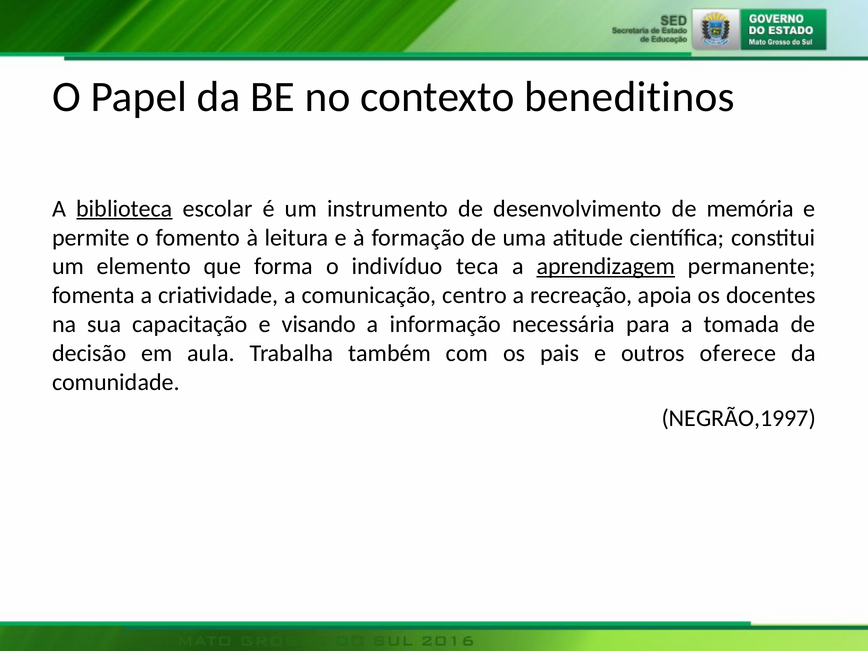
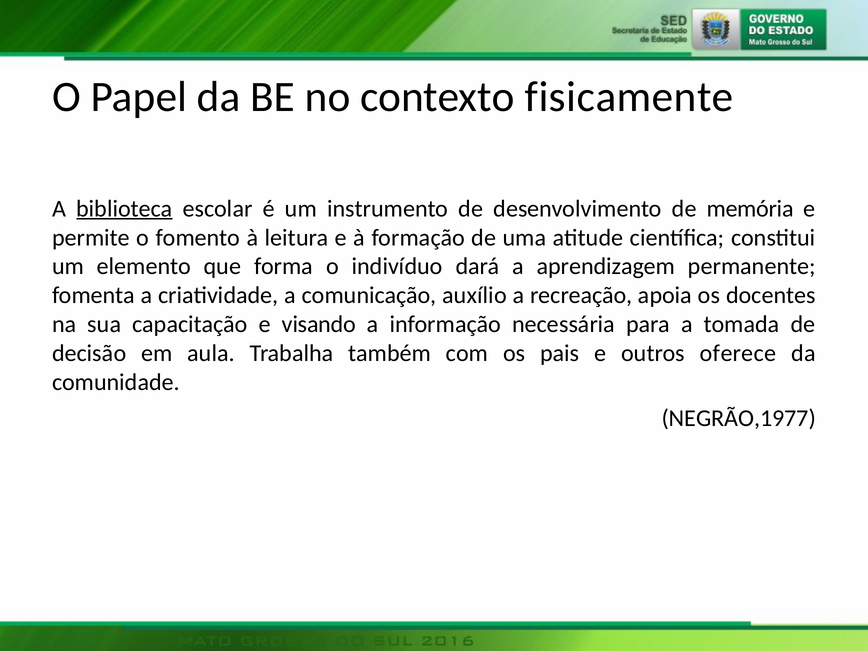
beneditinos: beneditinos -> fisicamente (629, 97)
teca: teca -> dará (477, 266)
aprendizagem underline: present -> none (606, 266)
centro: centro -> auxílio (474, 295)
NEGRÃO,1997: NEGRÃO,1997 -> NEGRÃO,1977 (739, 418)
